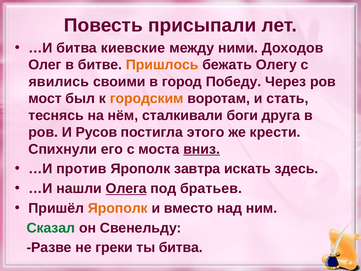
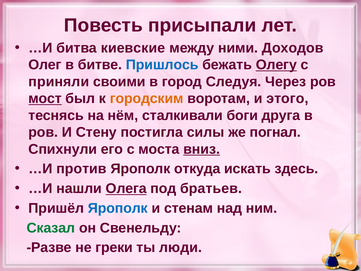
Пришлось colour: orange -> blue (162, 65)
Олегу underline: none -> present (276, 65)
явились: явились -> приняли (59, 82)
Победу: Победу -> Следуя (234, 82)
мост underline: none -> present (45, 98)
стать: стать -> этого (287, 98)
Русов: Русов -> Стену (96, 132)
этого: этого -> силы (206, 132)
крести: крести -> погнал (275, 132)
завтра: завтра -> откуда (197, 169)
Ярополк colour: orange -> blue (118, 208)
вместо: вместо -> стенам (189, 208)
ты битва: битва -> люди (181, 247)
